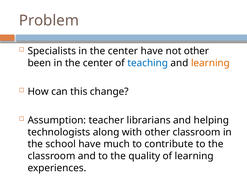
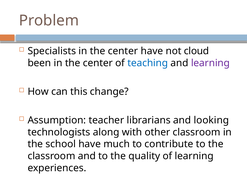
not other: other -> cloud (196, 51)
learning colour: orange -> purple (210, 63)
helping: helping -> looking (211, 120)
